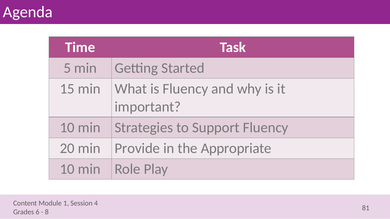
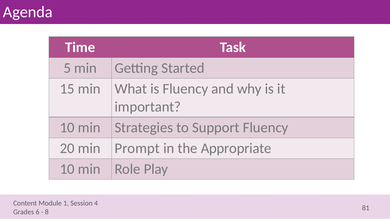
Provide: Provide -> Prompt (137, 149)
